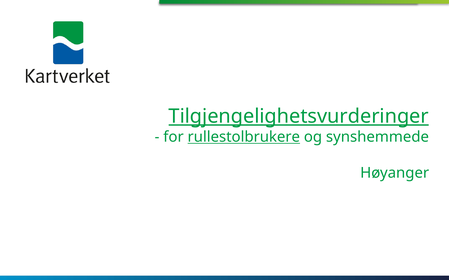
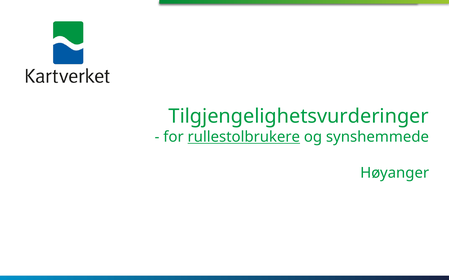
Tilgjengelighetsvurderinger underline: present -> none (299, 117)
